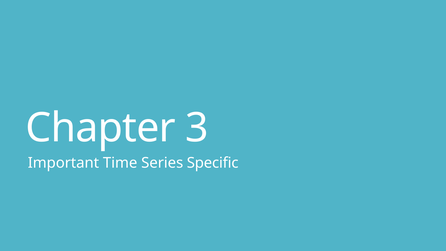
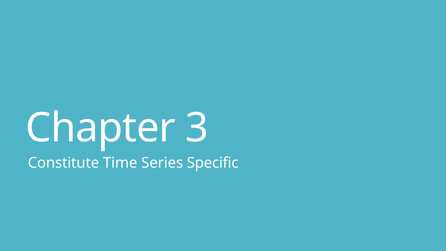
Important: Important -> Constitute (63, 163)
